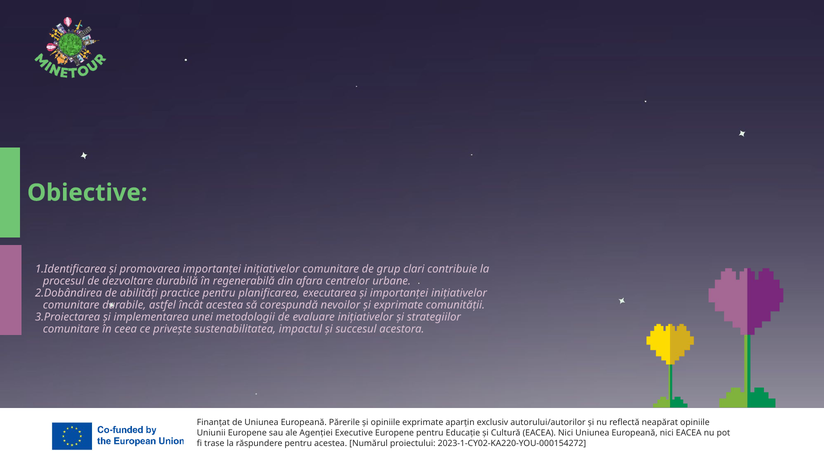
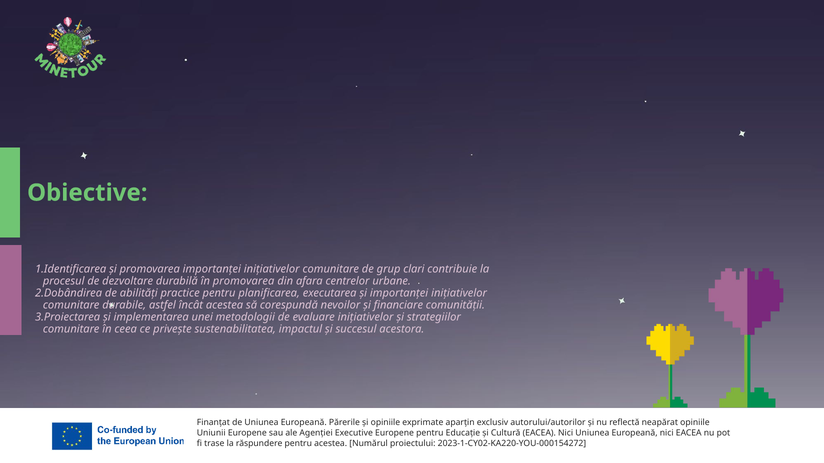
în regenerabilă: regenerabilă -> promovarea (244, 281)
și exprimate: exprimate -> financiare (398, 306)
